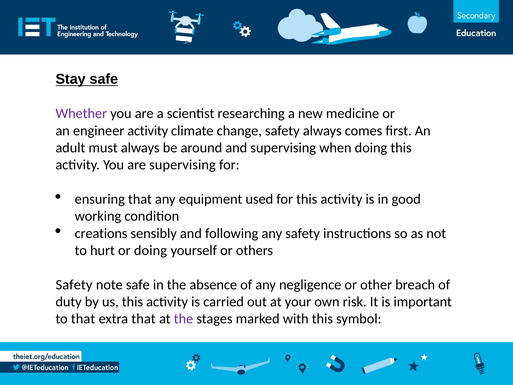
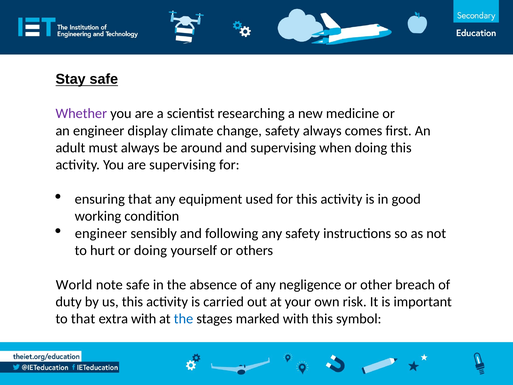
engineer activity: activity -> display (148, 131)
creations: creations -> engineer (101, 233)
Safety: Safety -> World (74, 285)
extra that: that -> with (144, 319)
the colour: purple -> blue (184, 319)
